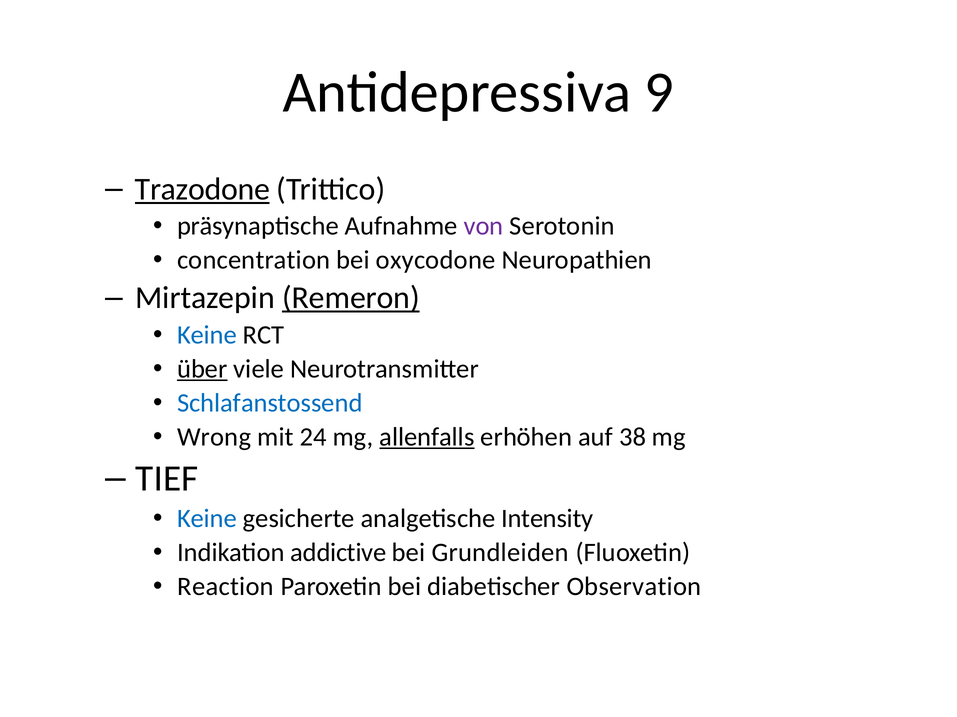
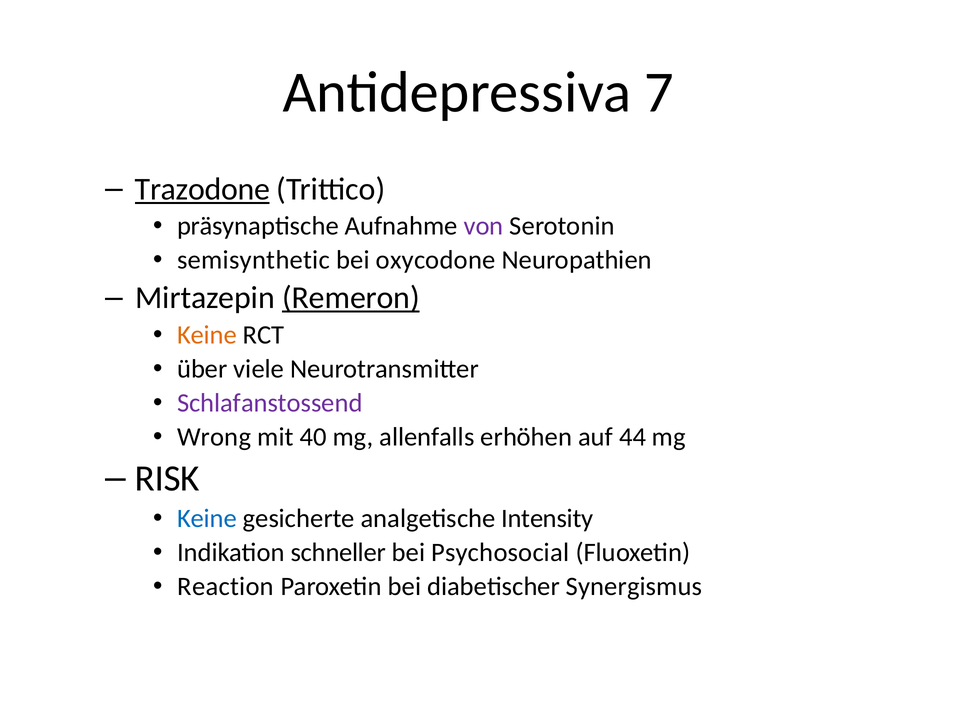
9: 9 -> 7 (659, 93)
concentration: concentration -> semisynthetic (254, 260)
Keine colour: blue -> orange (207, 335)
über underline: present -> none (202, 369)
Schlafanstossend colour: blue -> purple (270, 403)
24: 24 -> 40 (313, 437)
allenfalls underline: present -> none (427, 437)
38: 38 -> 44 (632, 437)
TIEF: TIEF -> RISK (167, 479)
addictive: addictive -> schneller (338, 553)
Grundleiden: Grundleiden -> Psychosocial (500, 553)
Observation: Observation -> Synergismus (634, 587)
